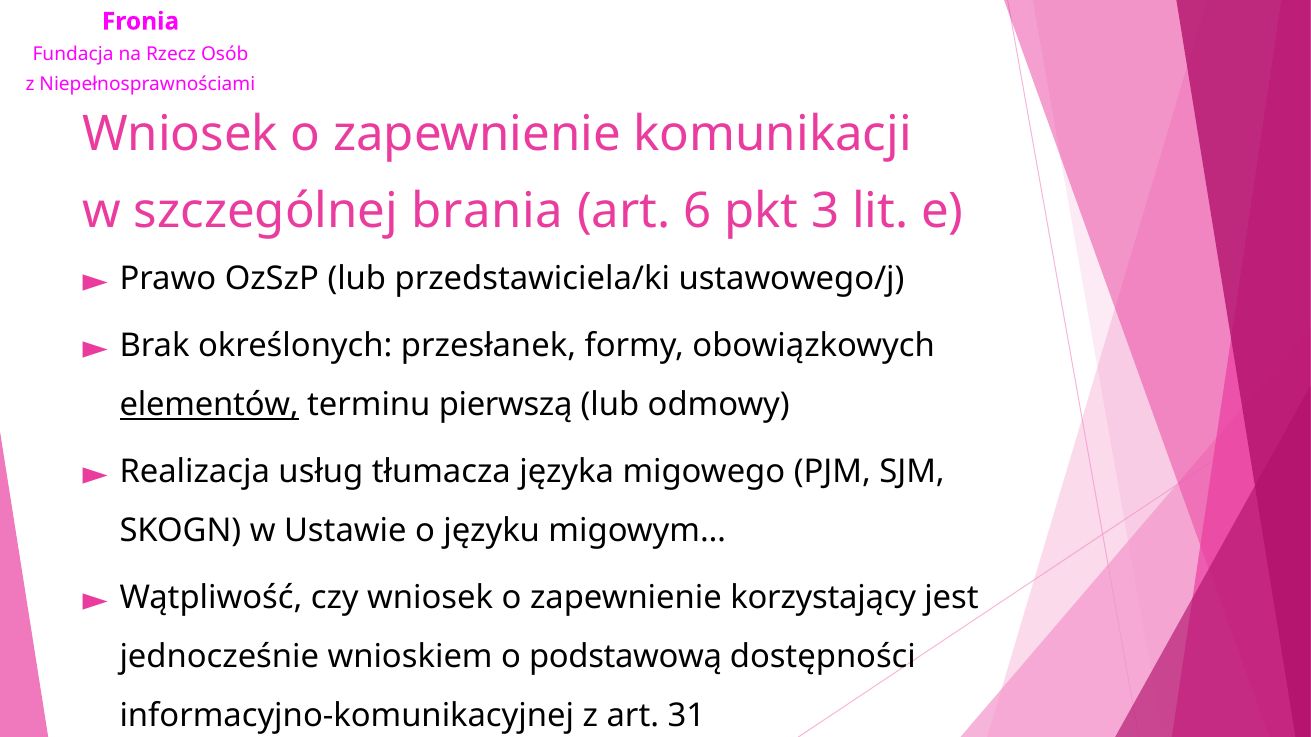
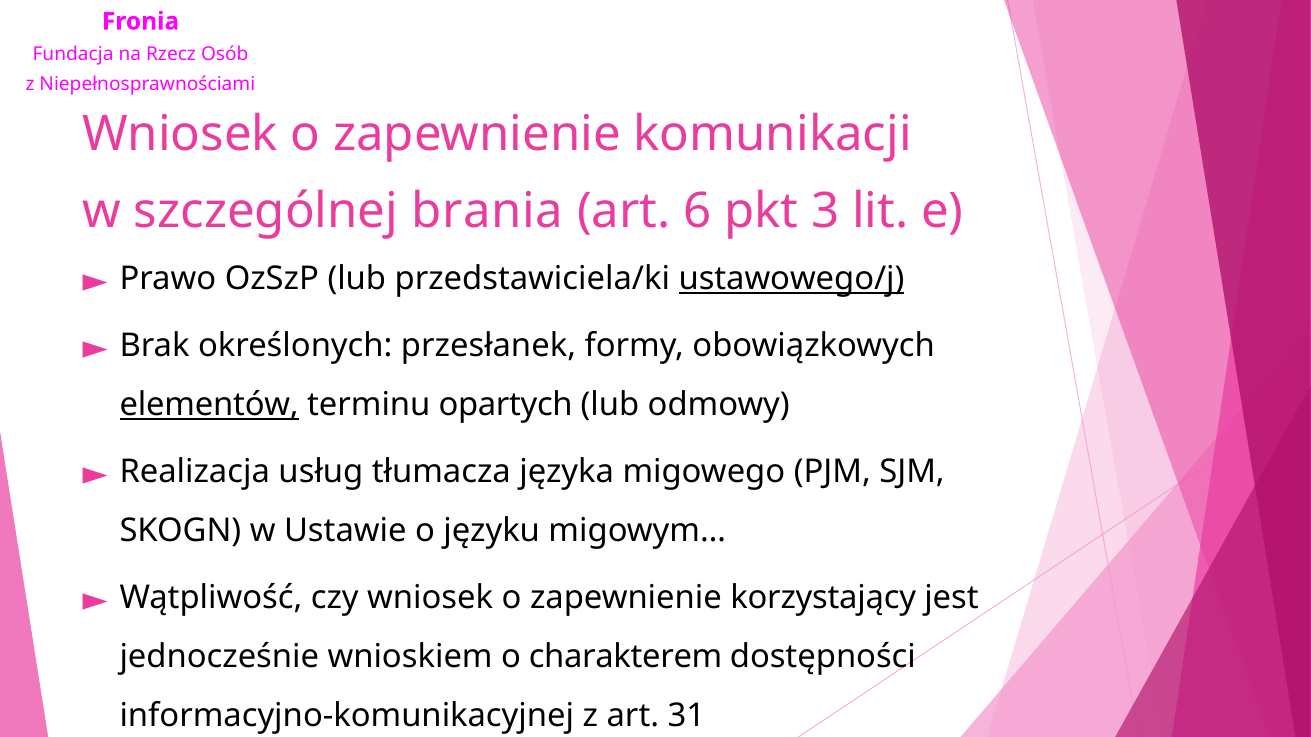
ustawowego/j underline: none -> present (791, 279)
pierwszą: pierwszą -> opartych (506, 405)
podstawową: podstawową -> charakterem (626, 657)
